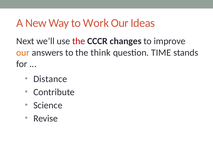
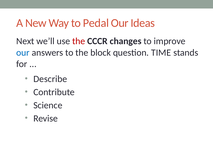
Work: Work -> Pedal (96, 23)
our colour: orange -> blue (23, 52)
think: think -> block (101, 52)
Distance: Distance -> Describe (50, 79)
